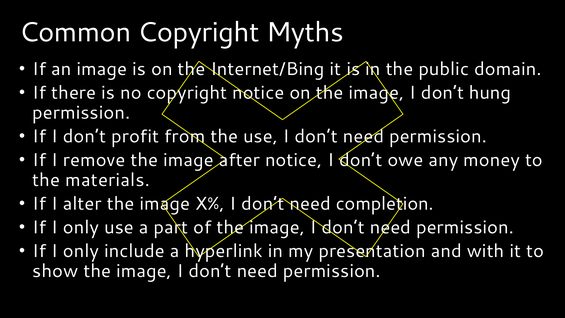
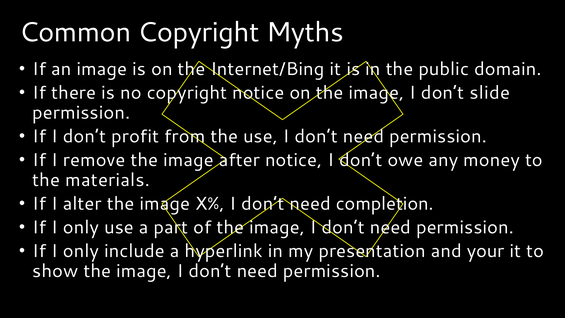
hung: hung -> slide (490, 93)
with: with -> your (486, 251)
